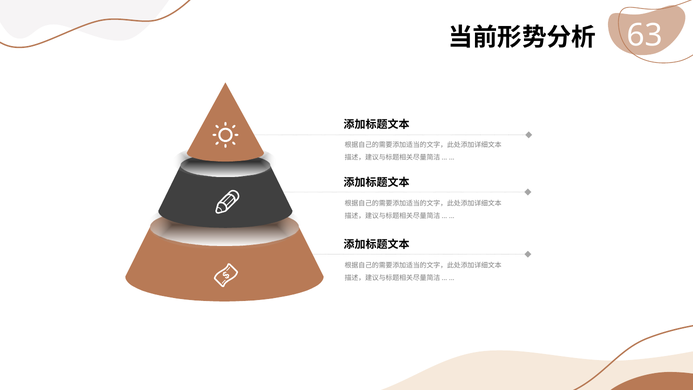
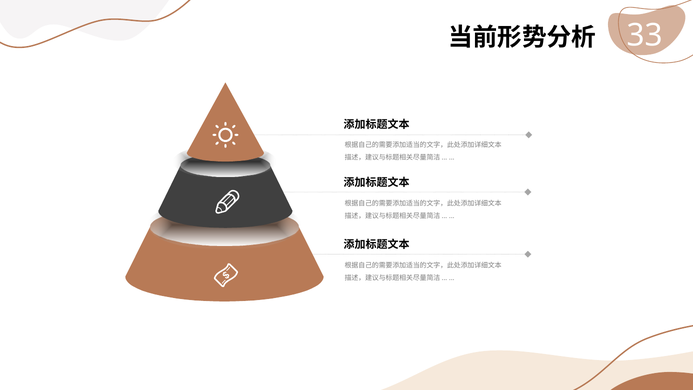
63: 63 -> 33 (645, 35)
